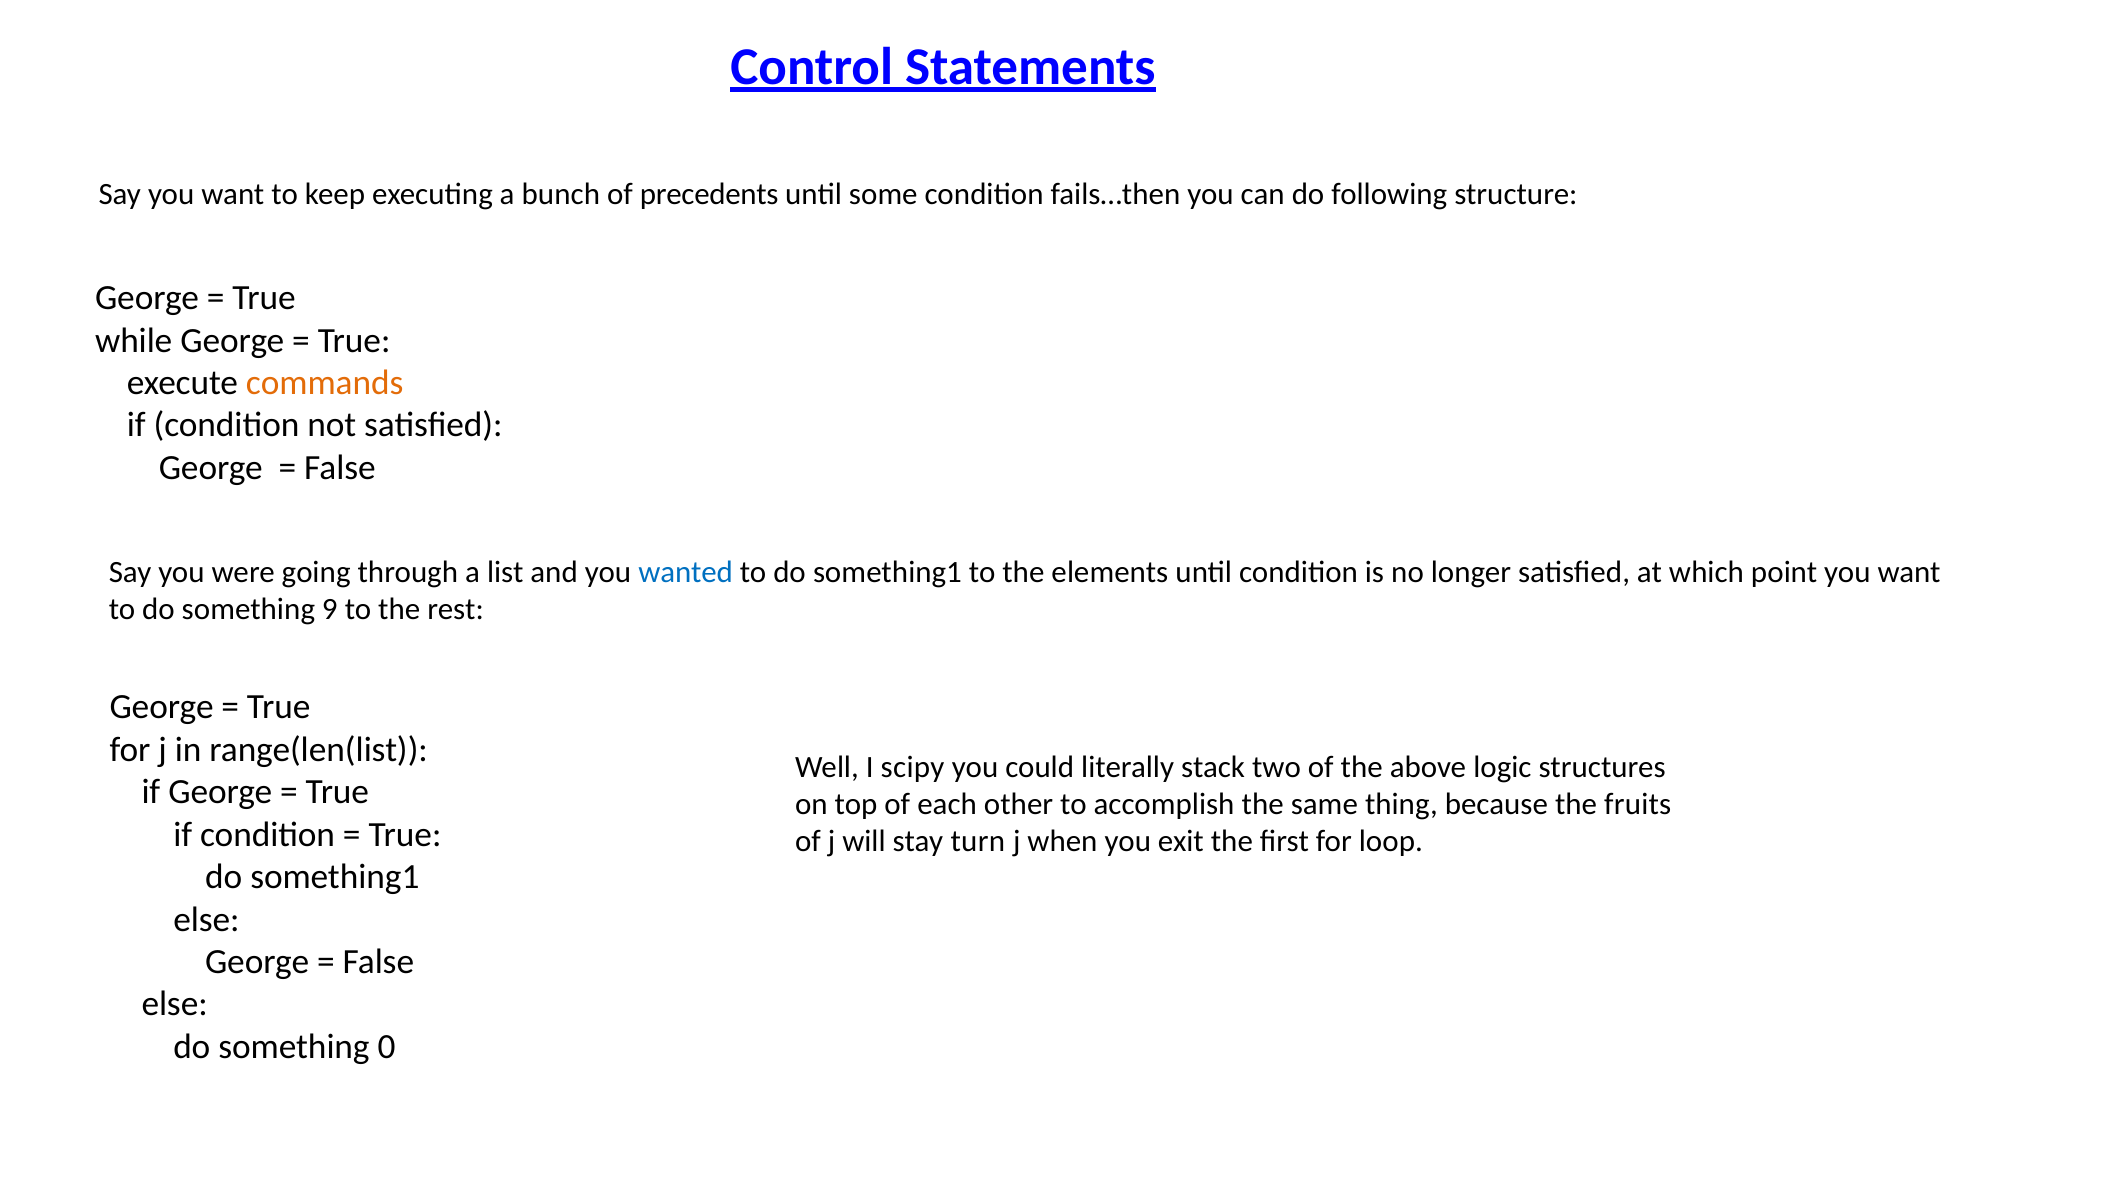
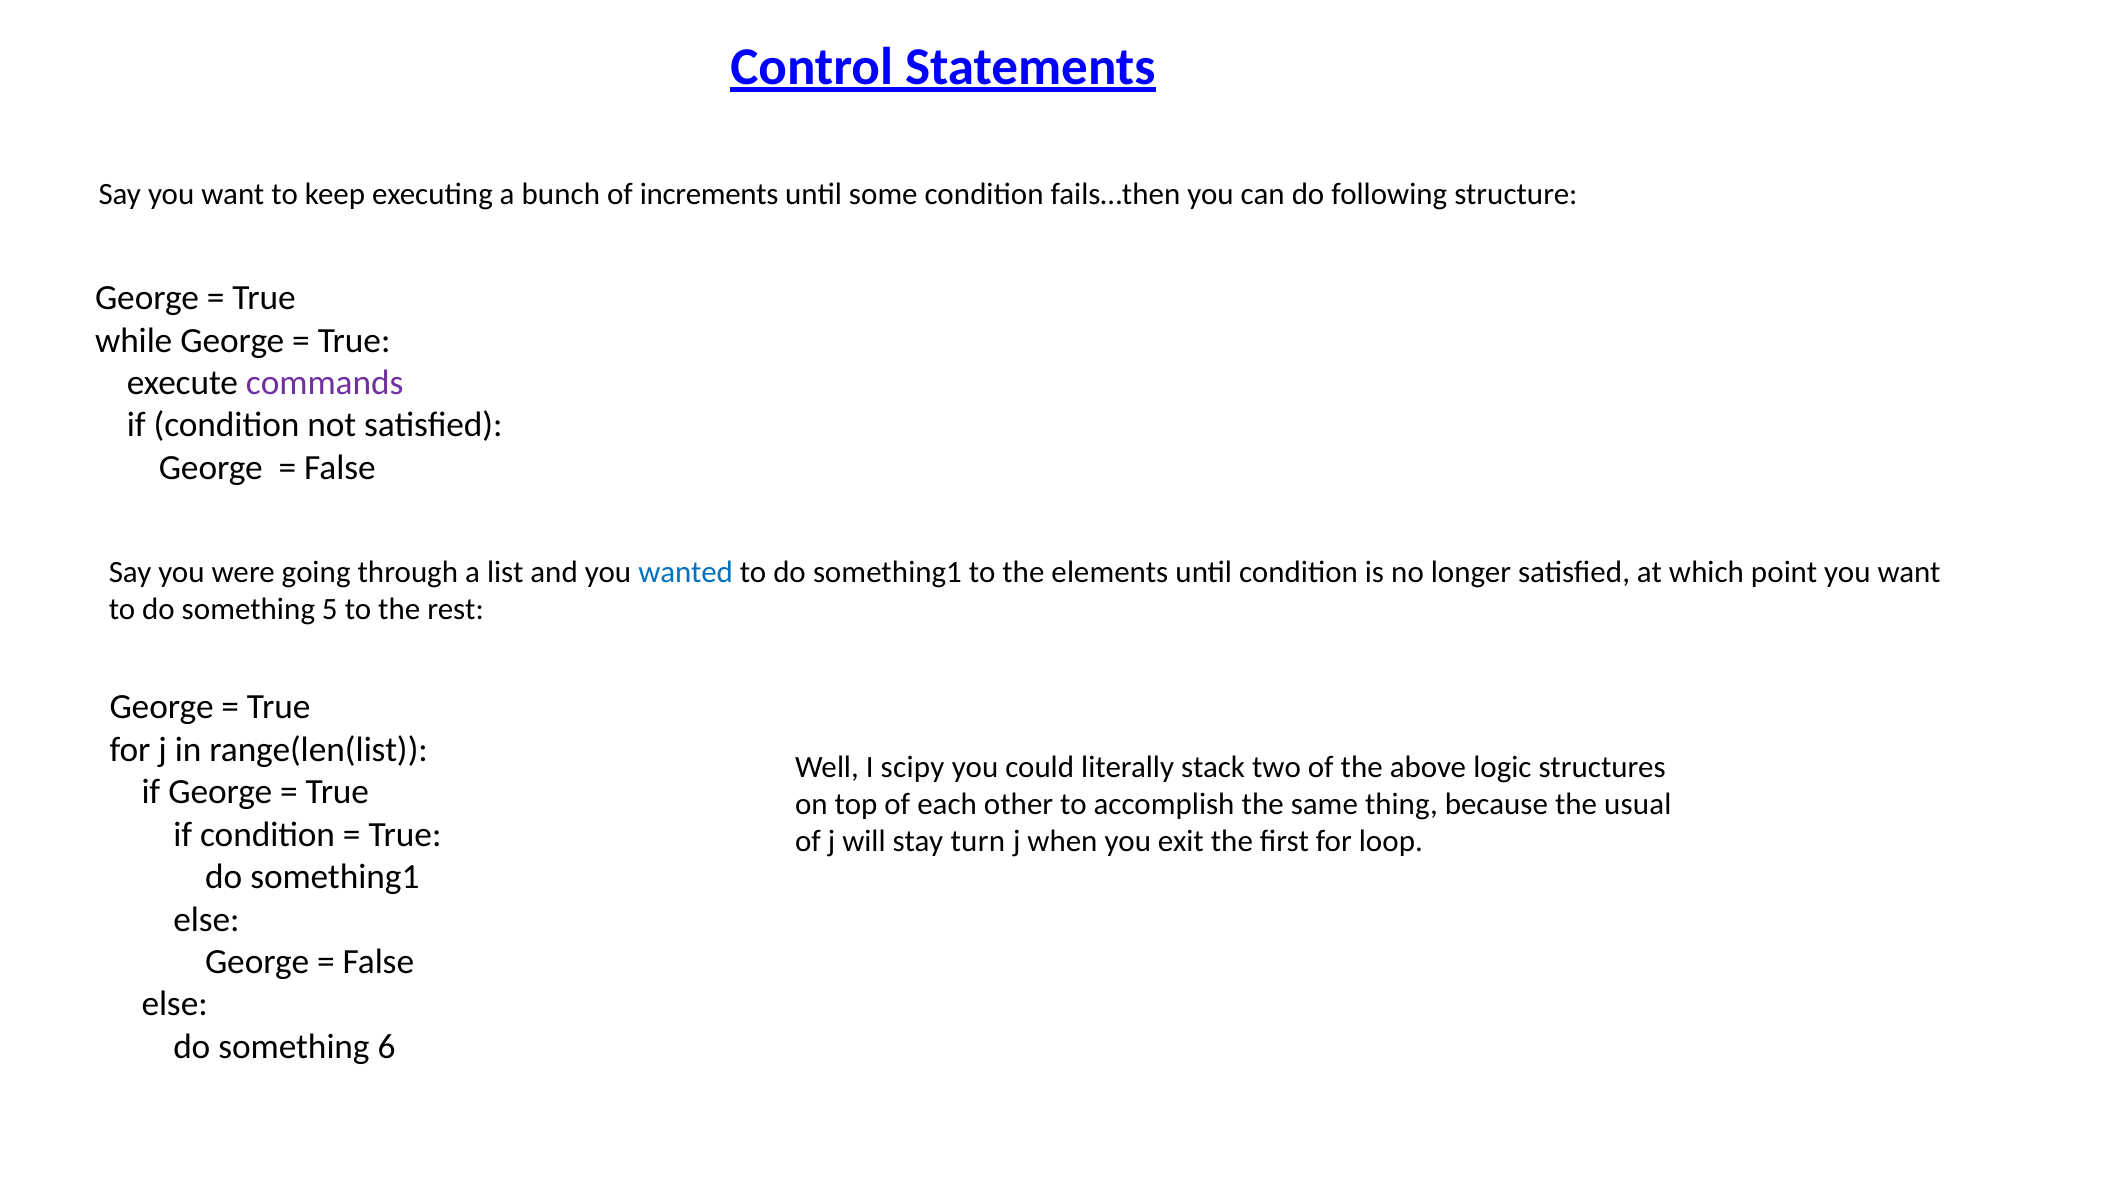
precedents: precedents -> increments (709, 194)
commands colour: orange -> purple (325, 383)
9: 9 -> 5 (330, 609)
fruits: fruits -> usual (1638, 805)
0: 0 -> 6 (387, 1047)
